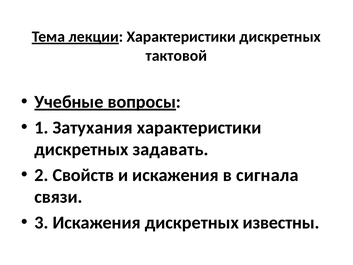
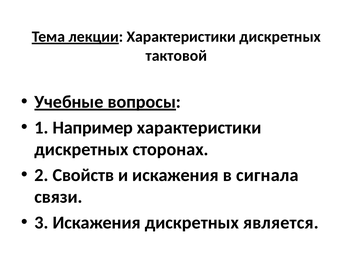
Затухания: Затухания -> Например (93, 128)
задавать: задавать -> сторонах (171, 149)
известны: известны -> является (281, 222)
